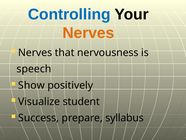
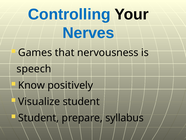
Nerves colour: orange -> blue (88, 33)
Nerves: Nerves -> Games (35, 52)
Show: Show -> Know (32, 85)
Success: Success -> Student (39, 118)
